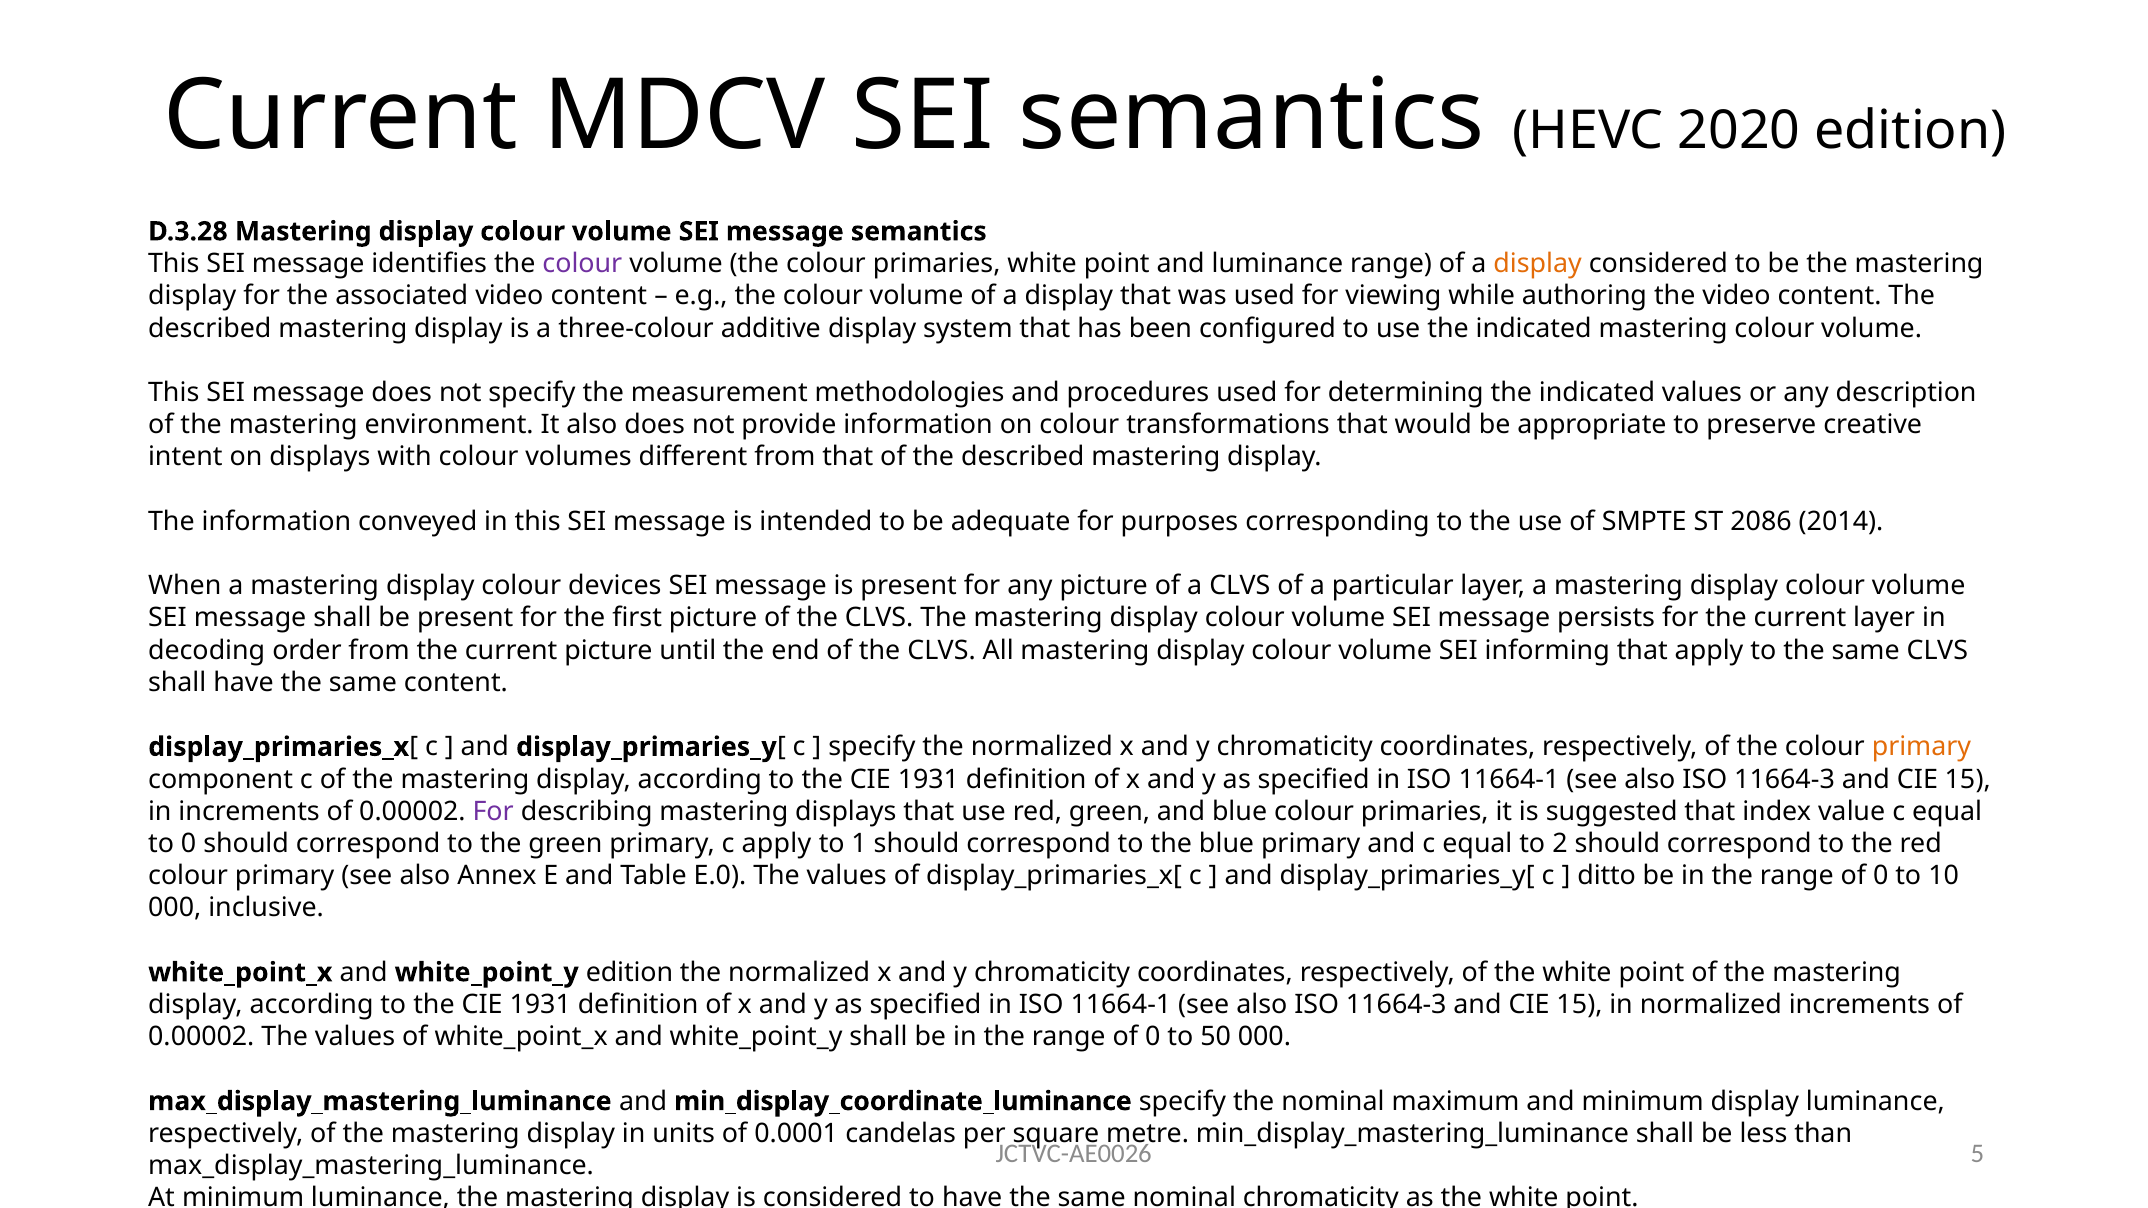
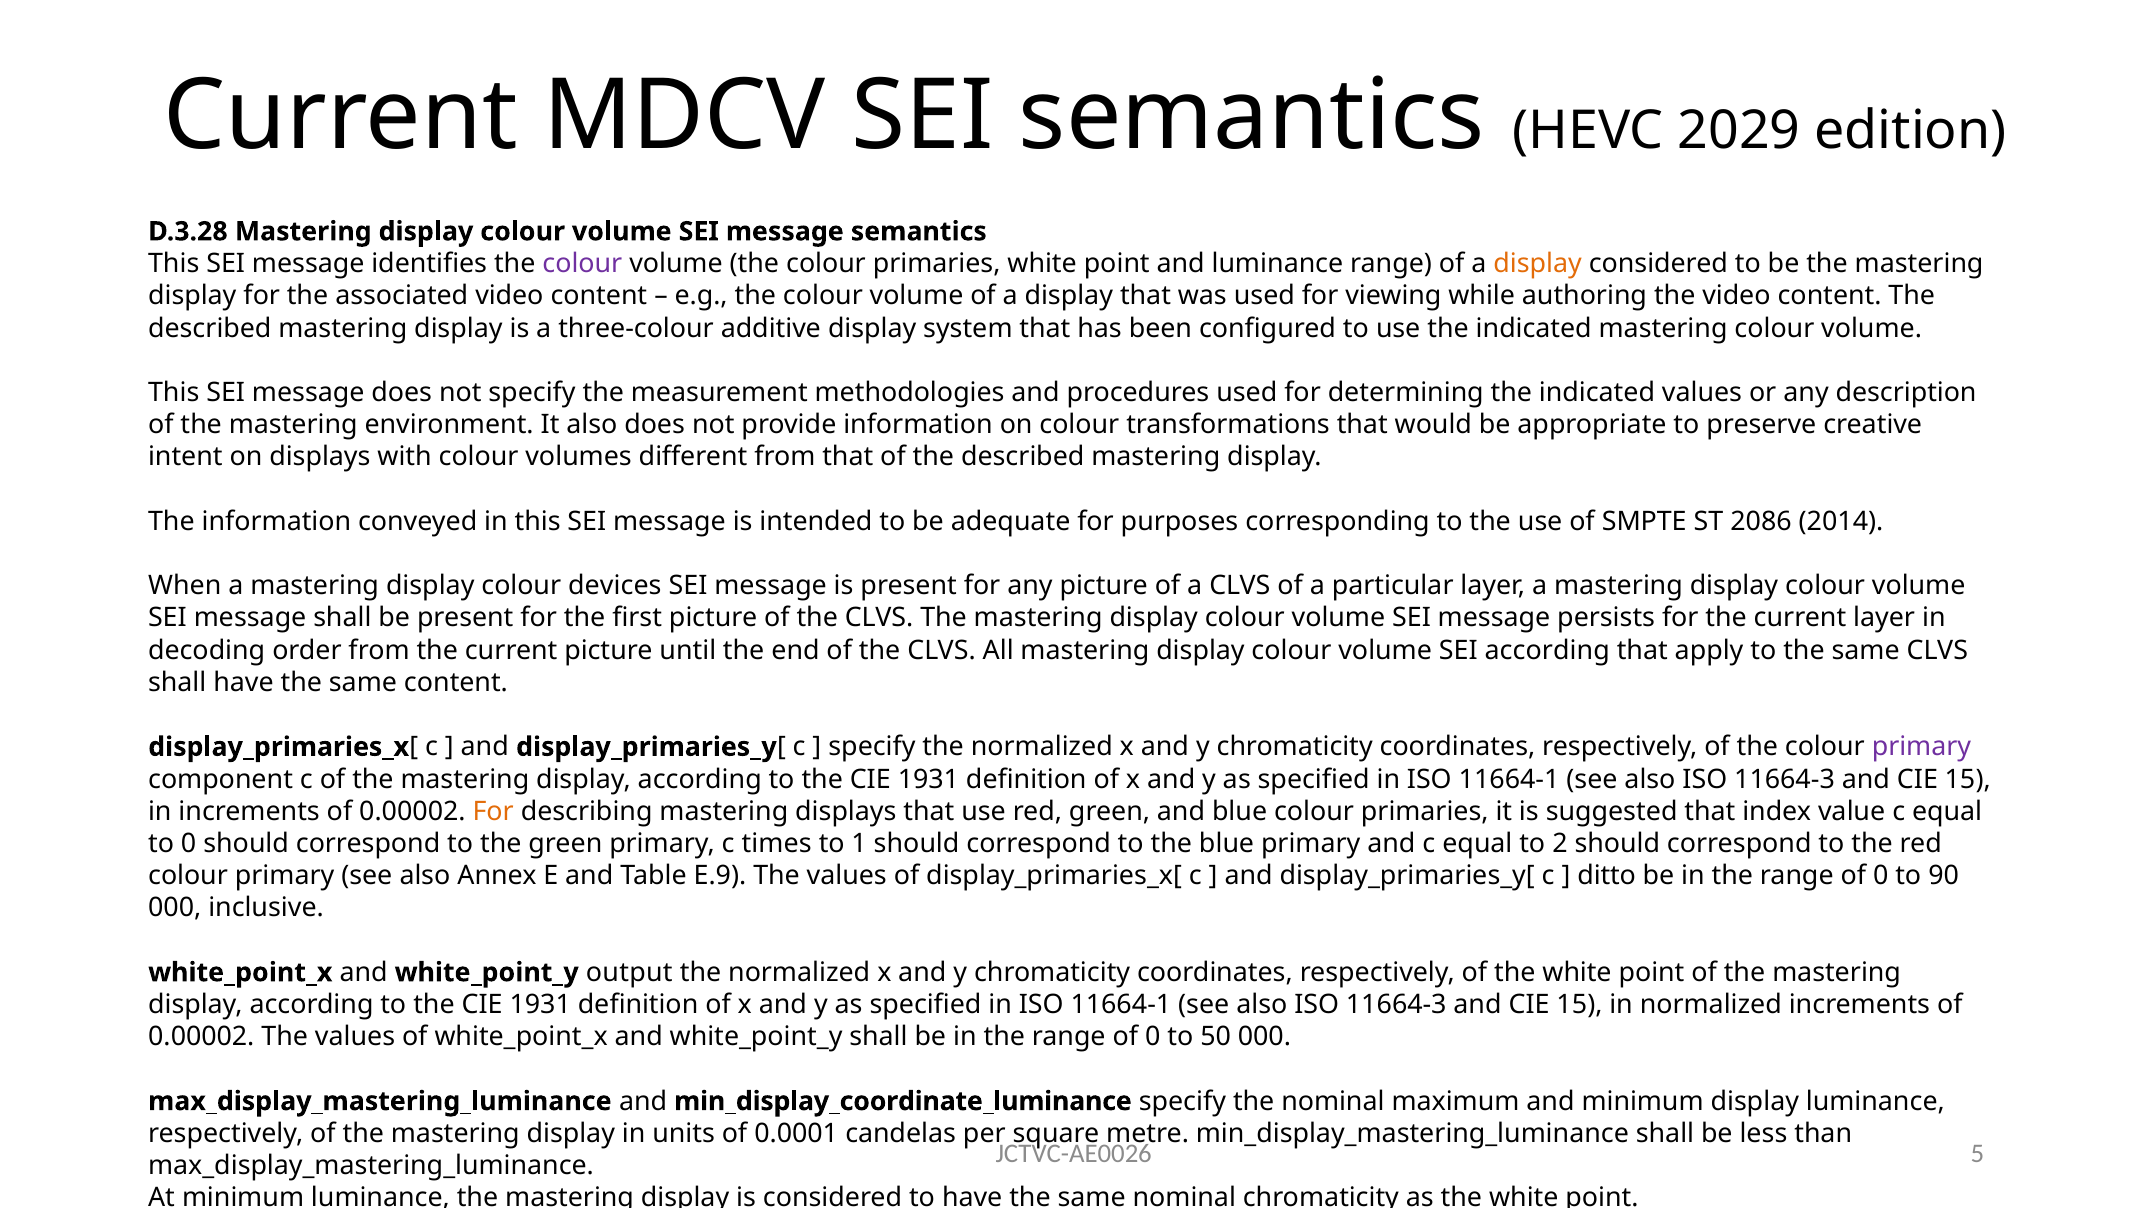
2020: 2020 -> 2029 (1739, 131)
SEI informing: informing -> according (1547, 650)
primary colour: orange -> purple (1921, 747)
For colour: purple -> orange (493, 812)
c apply: apply -> times (777, 844)
E.0: E.0 -> E.9 (720, 876)
10: 10 -> 90 (1944, 876)
white_point_y edition: edition -> output (629, 973)
